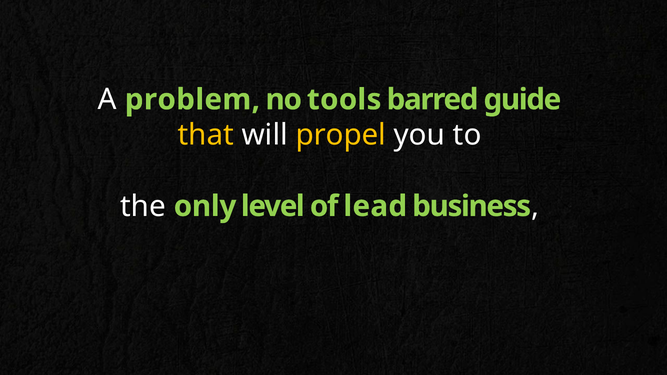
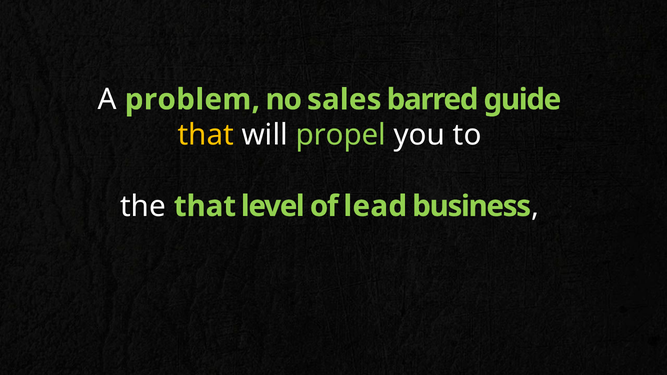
tools: tools -> sales (344, 100)
propel colour: yellow -> light green (341, 135)
the only: only -> that (205, 206)
